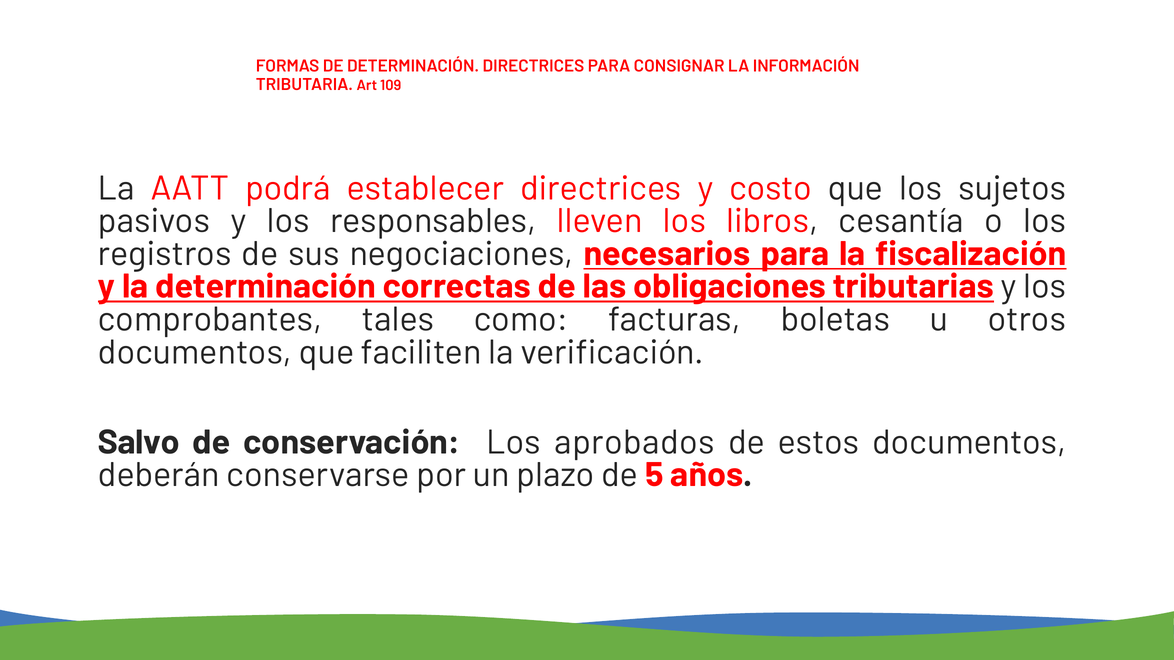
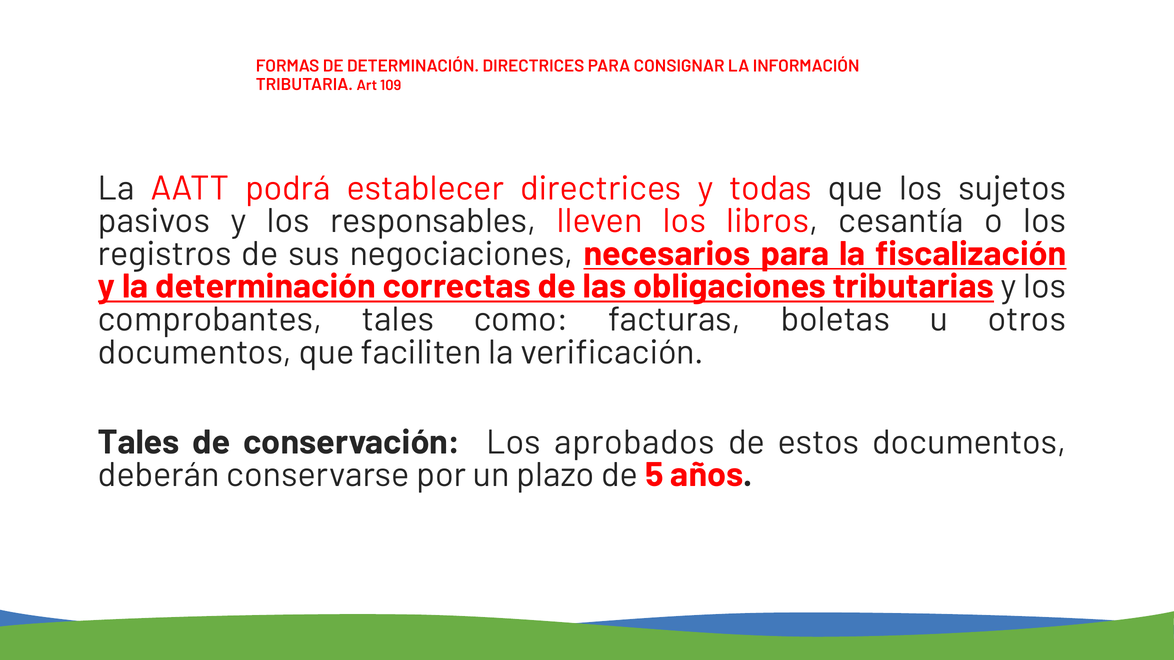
costo: costo -> todas (771, 188)
Salvo: Salvo -> Tales (139, 442)
